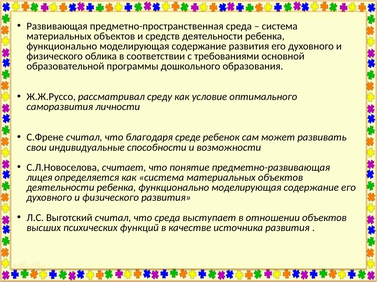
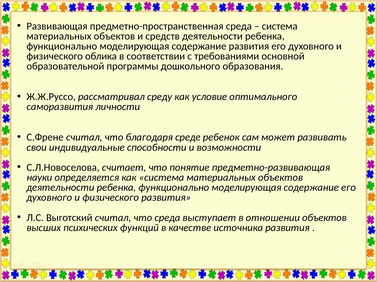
лицея: лицея -> науки (39, 178)
